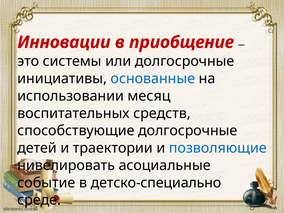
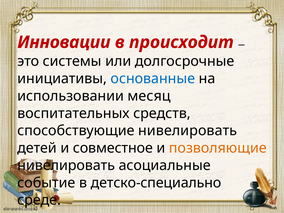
приобщение: приобщение -> происходит (181, 42)
способствующие долгосрочные: долгосрочные -> нивелировать (188, 131)
траектории: траектории -> совместное (113, 148)
позволяющие colour: blue -> orange (218, 148)
